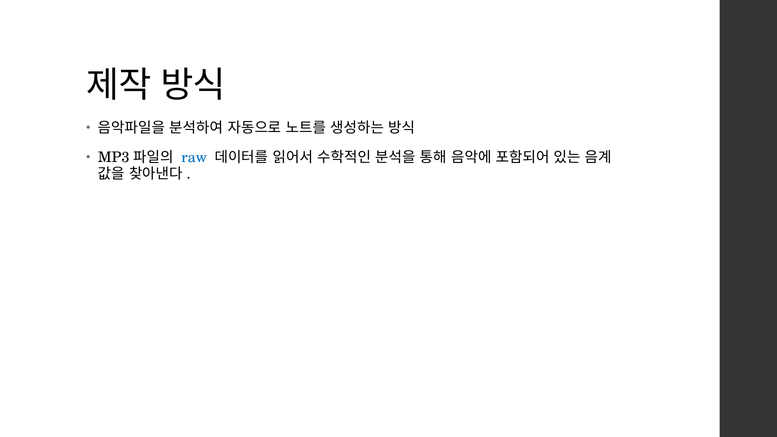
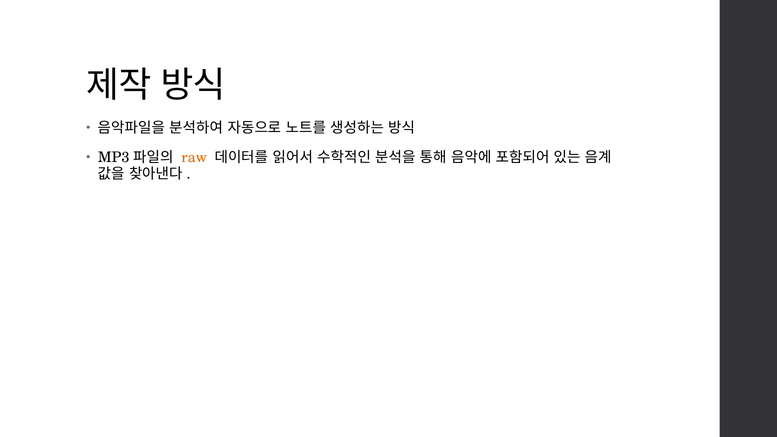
raw colour: blue -> orange (194, 158)
